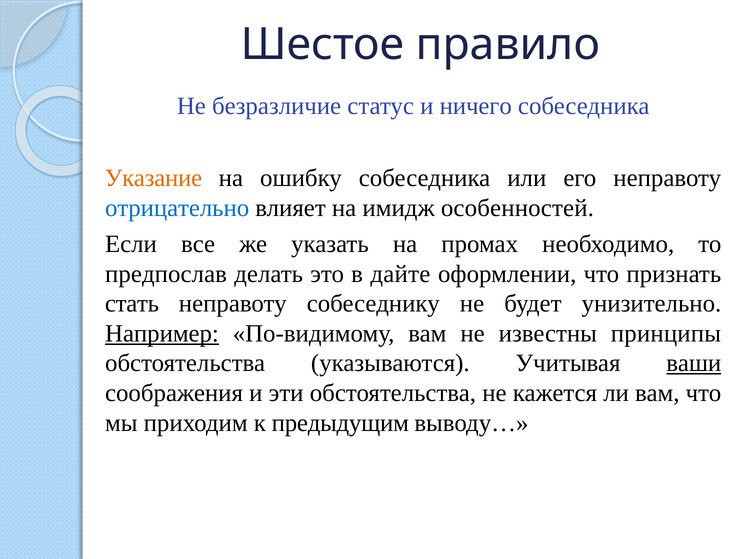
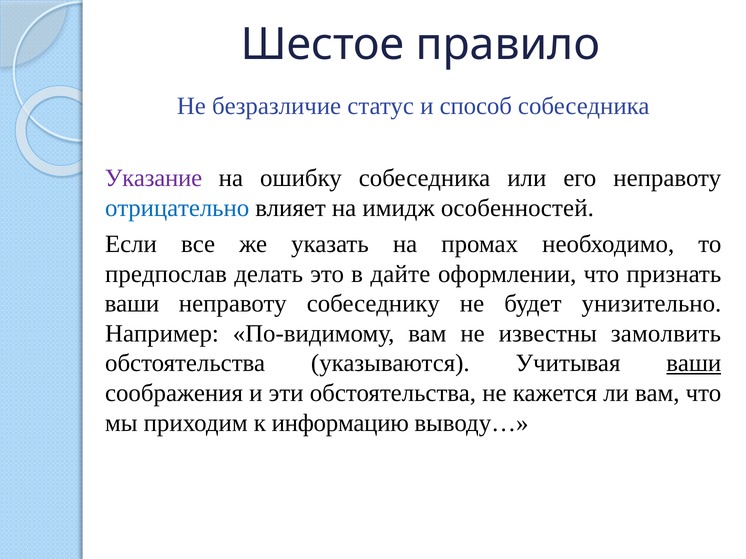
ничего: ничего -> способ (476, 106)
Указание colour: orange -> purple (153, 178)
стать: стать -> ваши (132, 304)
Например underline: present -> none (162, 334)
принципы: принципы -> замолвить (666, 334)
предыдущим: предыдущим -> информацию (340, 423)
